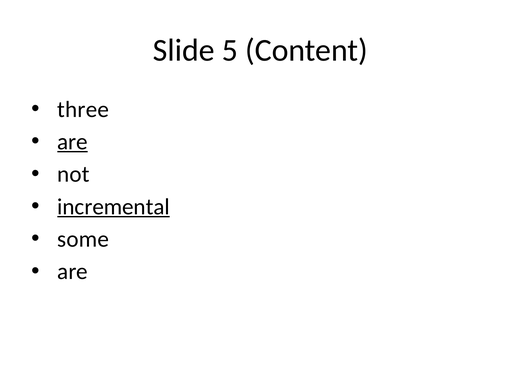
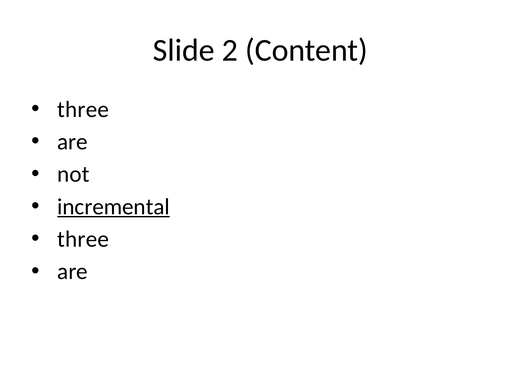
5: 5 -> 2 (230, 50)
are underline: present -> none (73, 142)
some: some -> three (83, 239)
